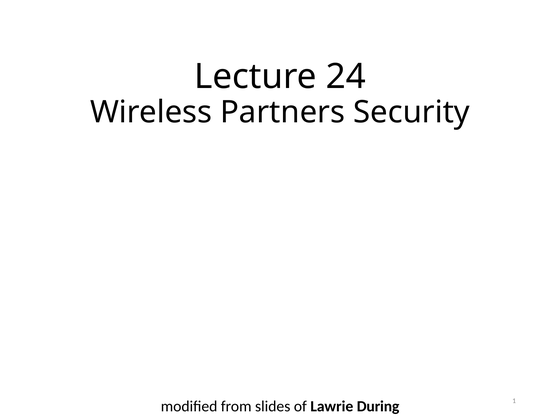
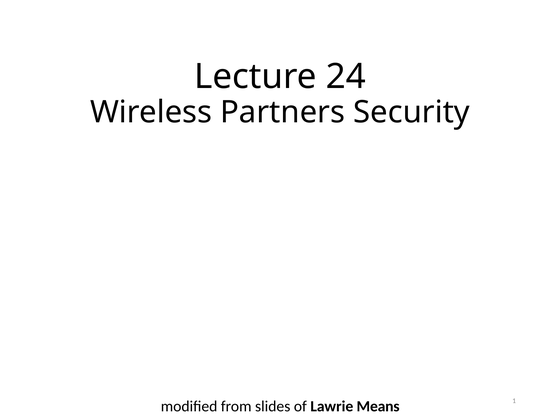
During: During -> Means (378, 406)
